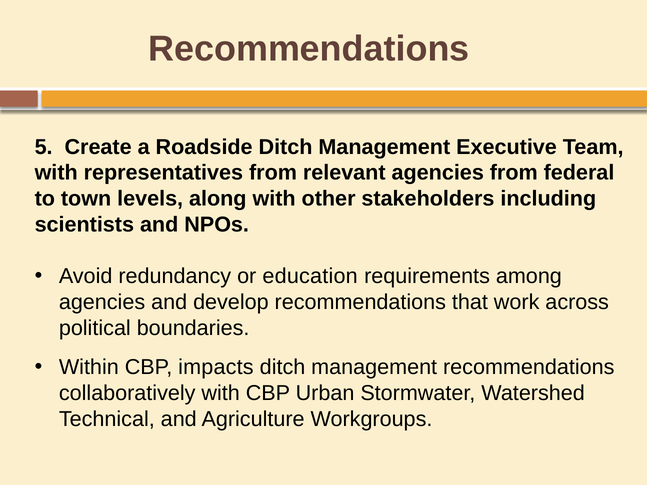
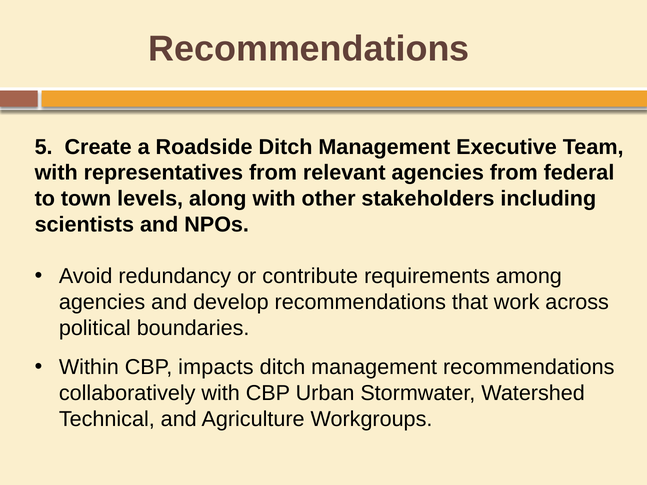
education: education -> contribute (310, 276)
